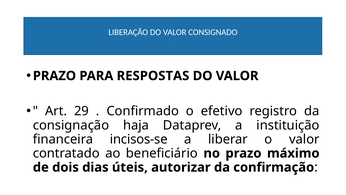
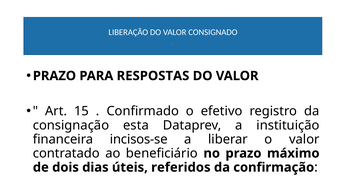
29: 29 -> 15 (81, 111)
haja: haja -> esta (136, 125)
autorizar: autorizar -> referidos (181, 167)
